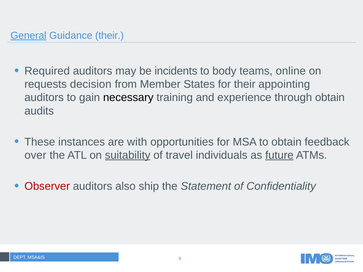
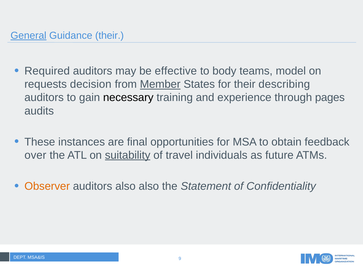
incidents: incidents -> effective (176, 71)
online: online -> model (291, 71)
Member underline: none -> present (160, 84)
appointing: appointing -> describing (284, 84)
through obtain: obtain -> pages (330, 98)
with: with -> final (137, 142)
future underline: present -> none (279, 155)
Observer colour: red -> orange (47, 186)
also ship: ship -> also (149, 186)
